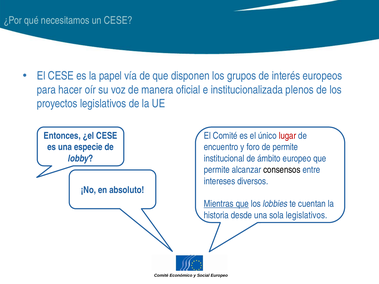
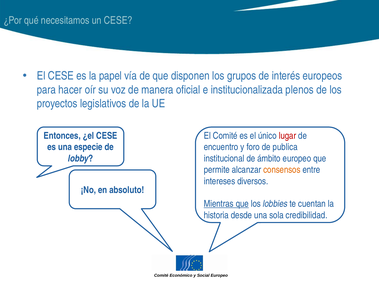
de permite: permite -> publica (285, 147)
consensos colour: black -> orange (282, 170)
sola legislativos: legislativos -> credibilidad (307, 215)
